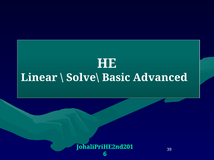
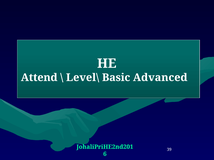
Linear: Linear -> Attend (39, 78)
Solve\: Solve\ -> Level\ (83, 78)
